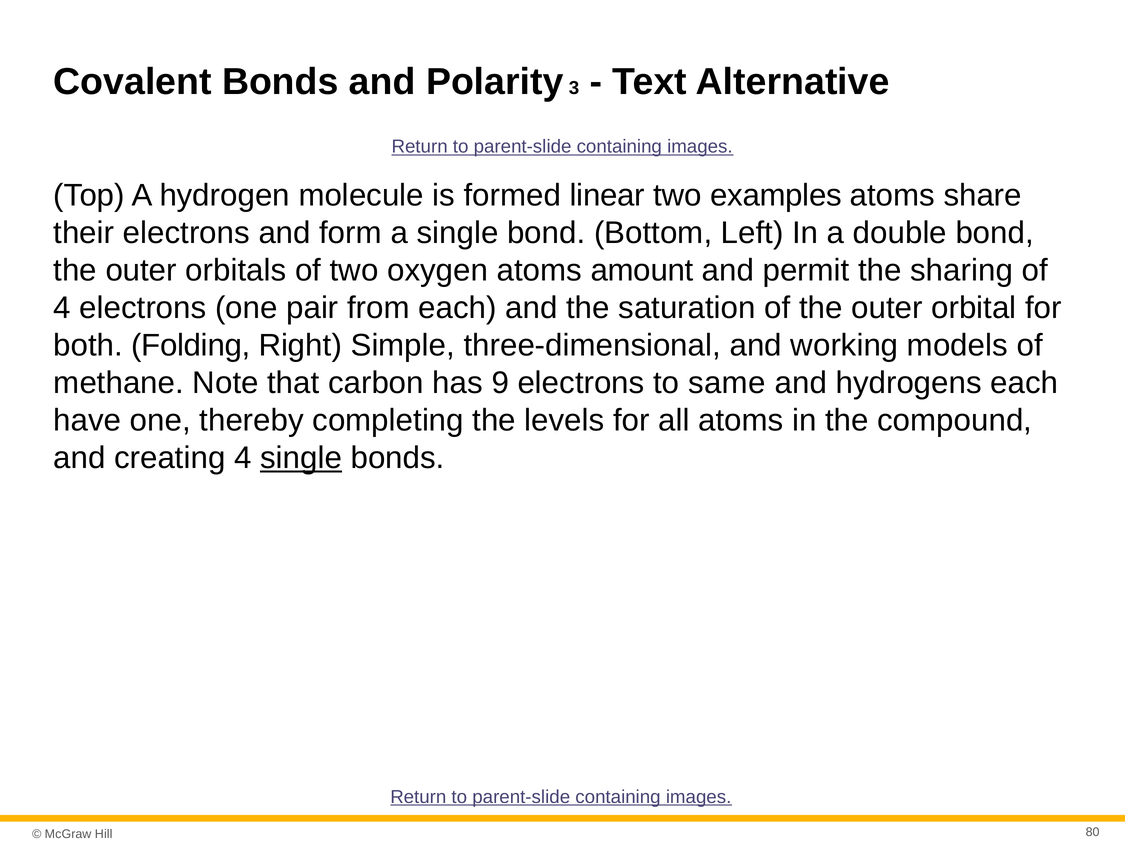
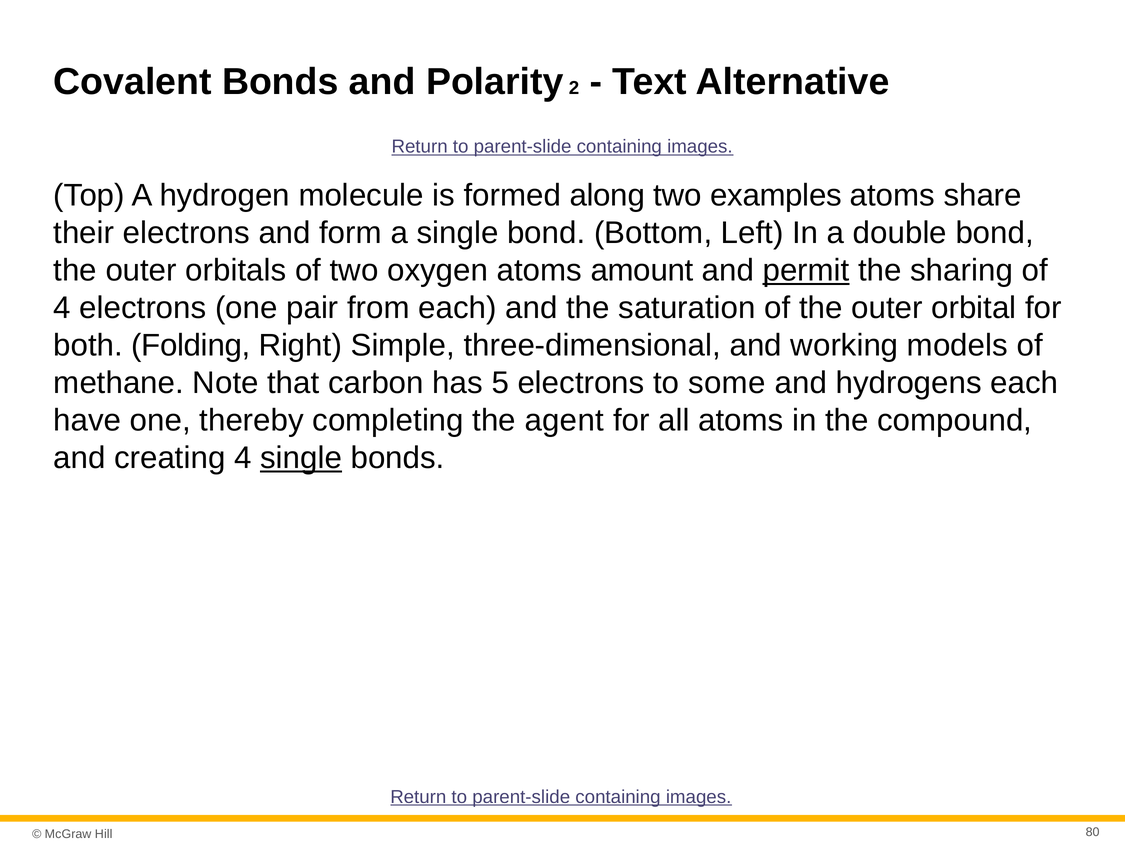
3: 3 -> 2 (574, 88)
linear: linear -> along (607, 195)
permit underline: none -> present (806, 270)
9: 9 -> 5 (500, 383)
same: same -> some (727, 383)
levels: levels -> agent (564, 420)
